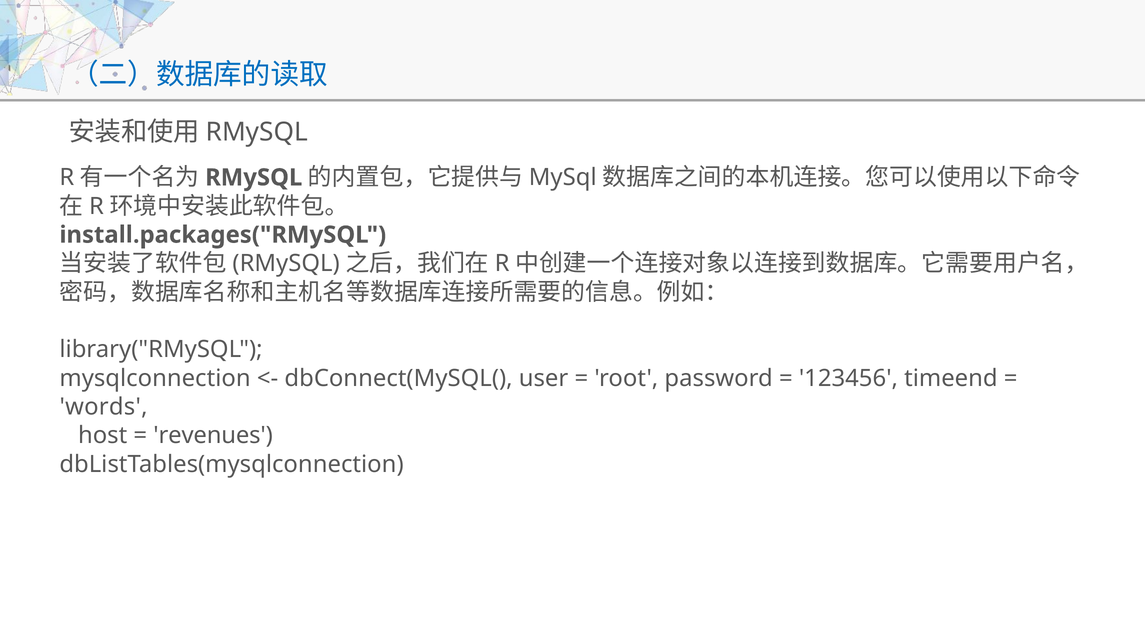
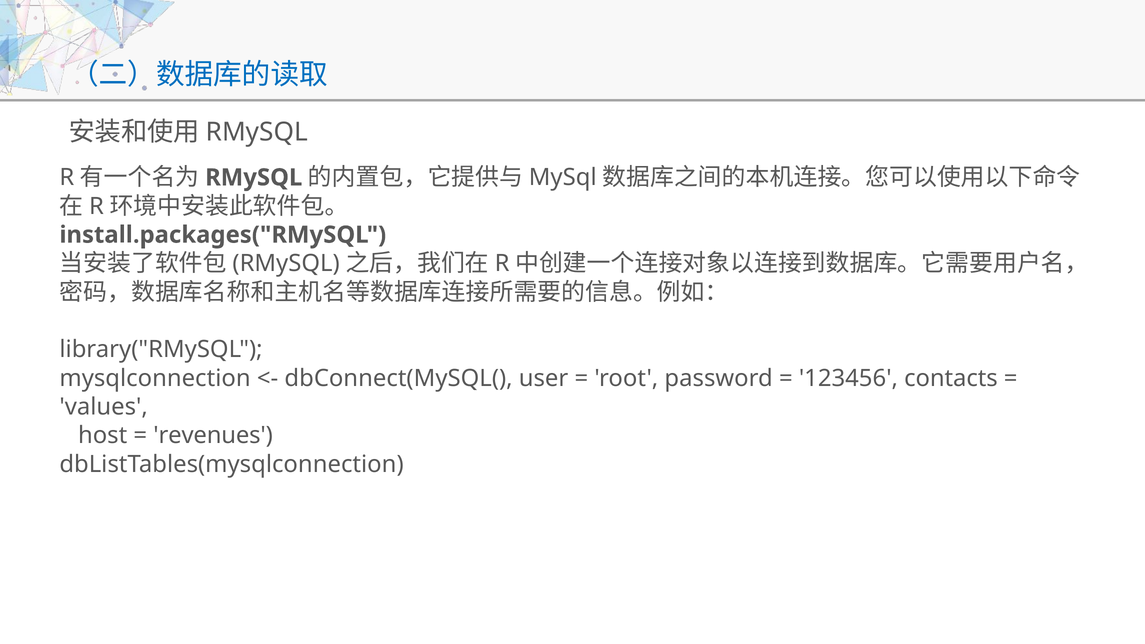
timeend: timeend -> contacts (951, 378)
words: words -> values (104, 407)
